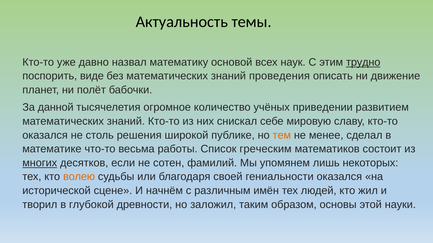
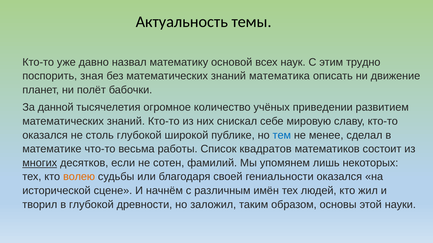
трудно underline: present -> none (363, 62)
виде: виде -> зная (92, 76)
проведения: проведения -> математика (279, 76)
столь решения: решения -> глубокой (139, 135)
тем colour: orange -> blue (282, 135)
греческим: греческим -> квадратов (266, 149)
